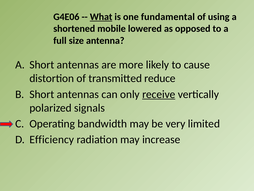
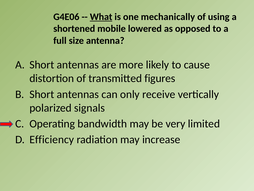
fundamental: fundamental -> mechanically (168, 17)
reduce: reduce -> figures (160, 78)
receive underline: present -> none (159, 94)
